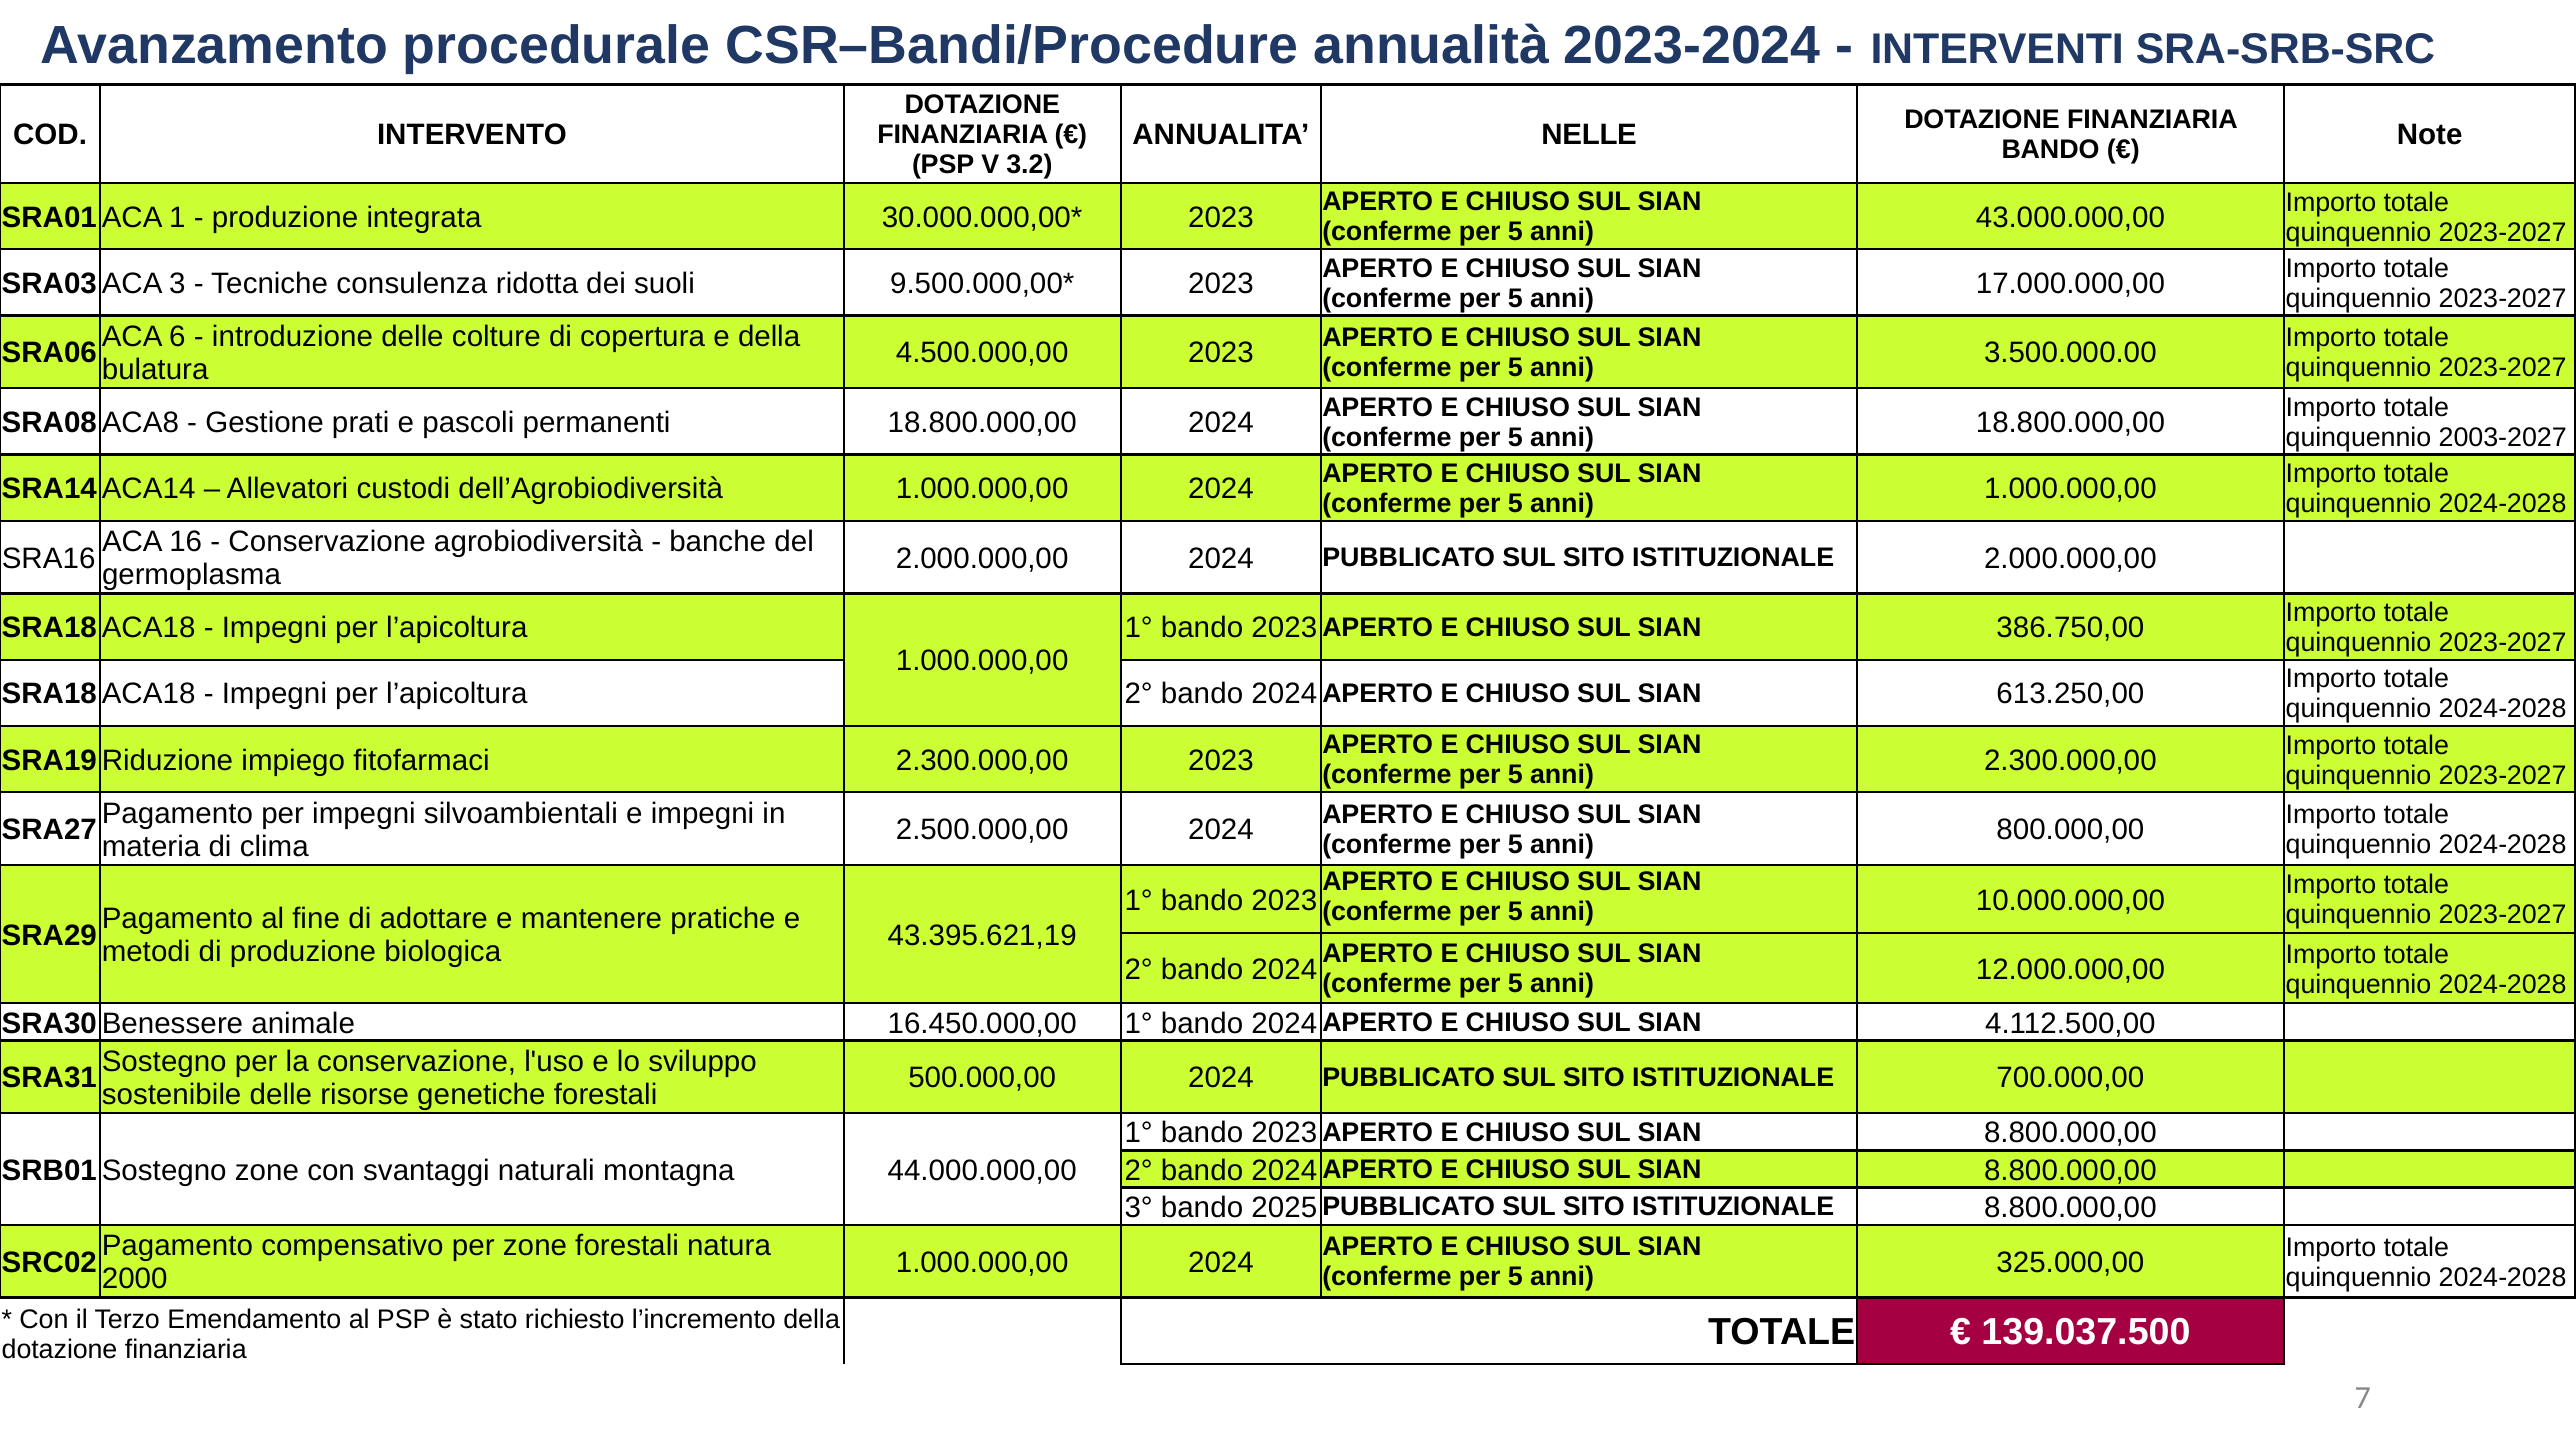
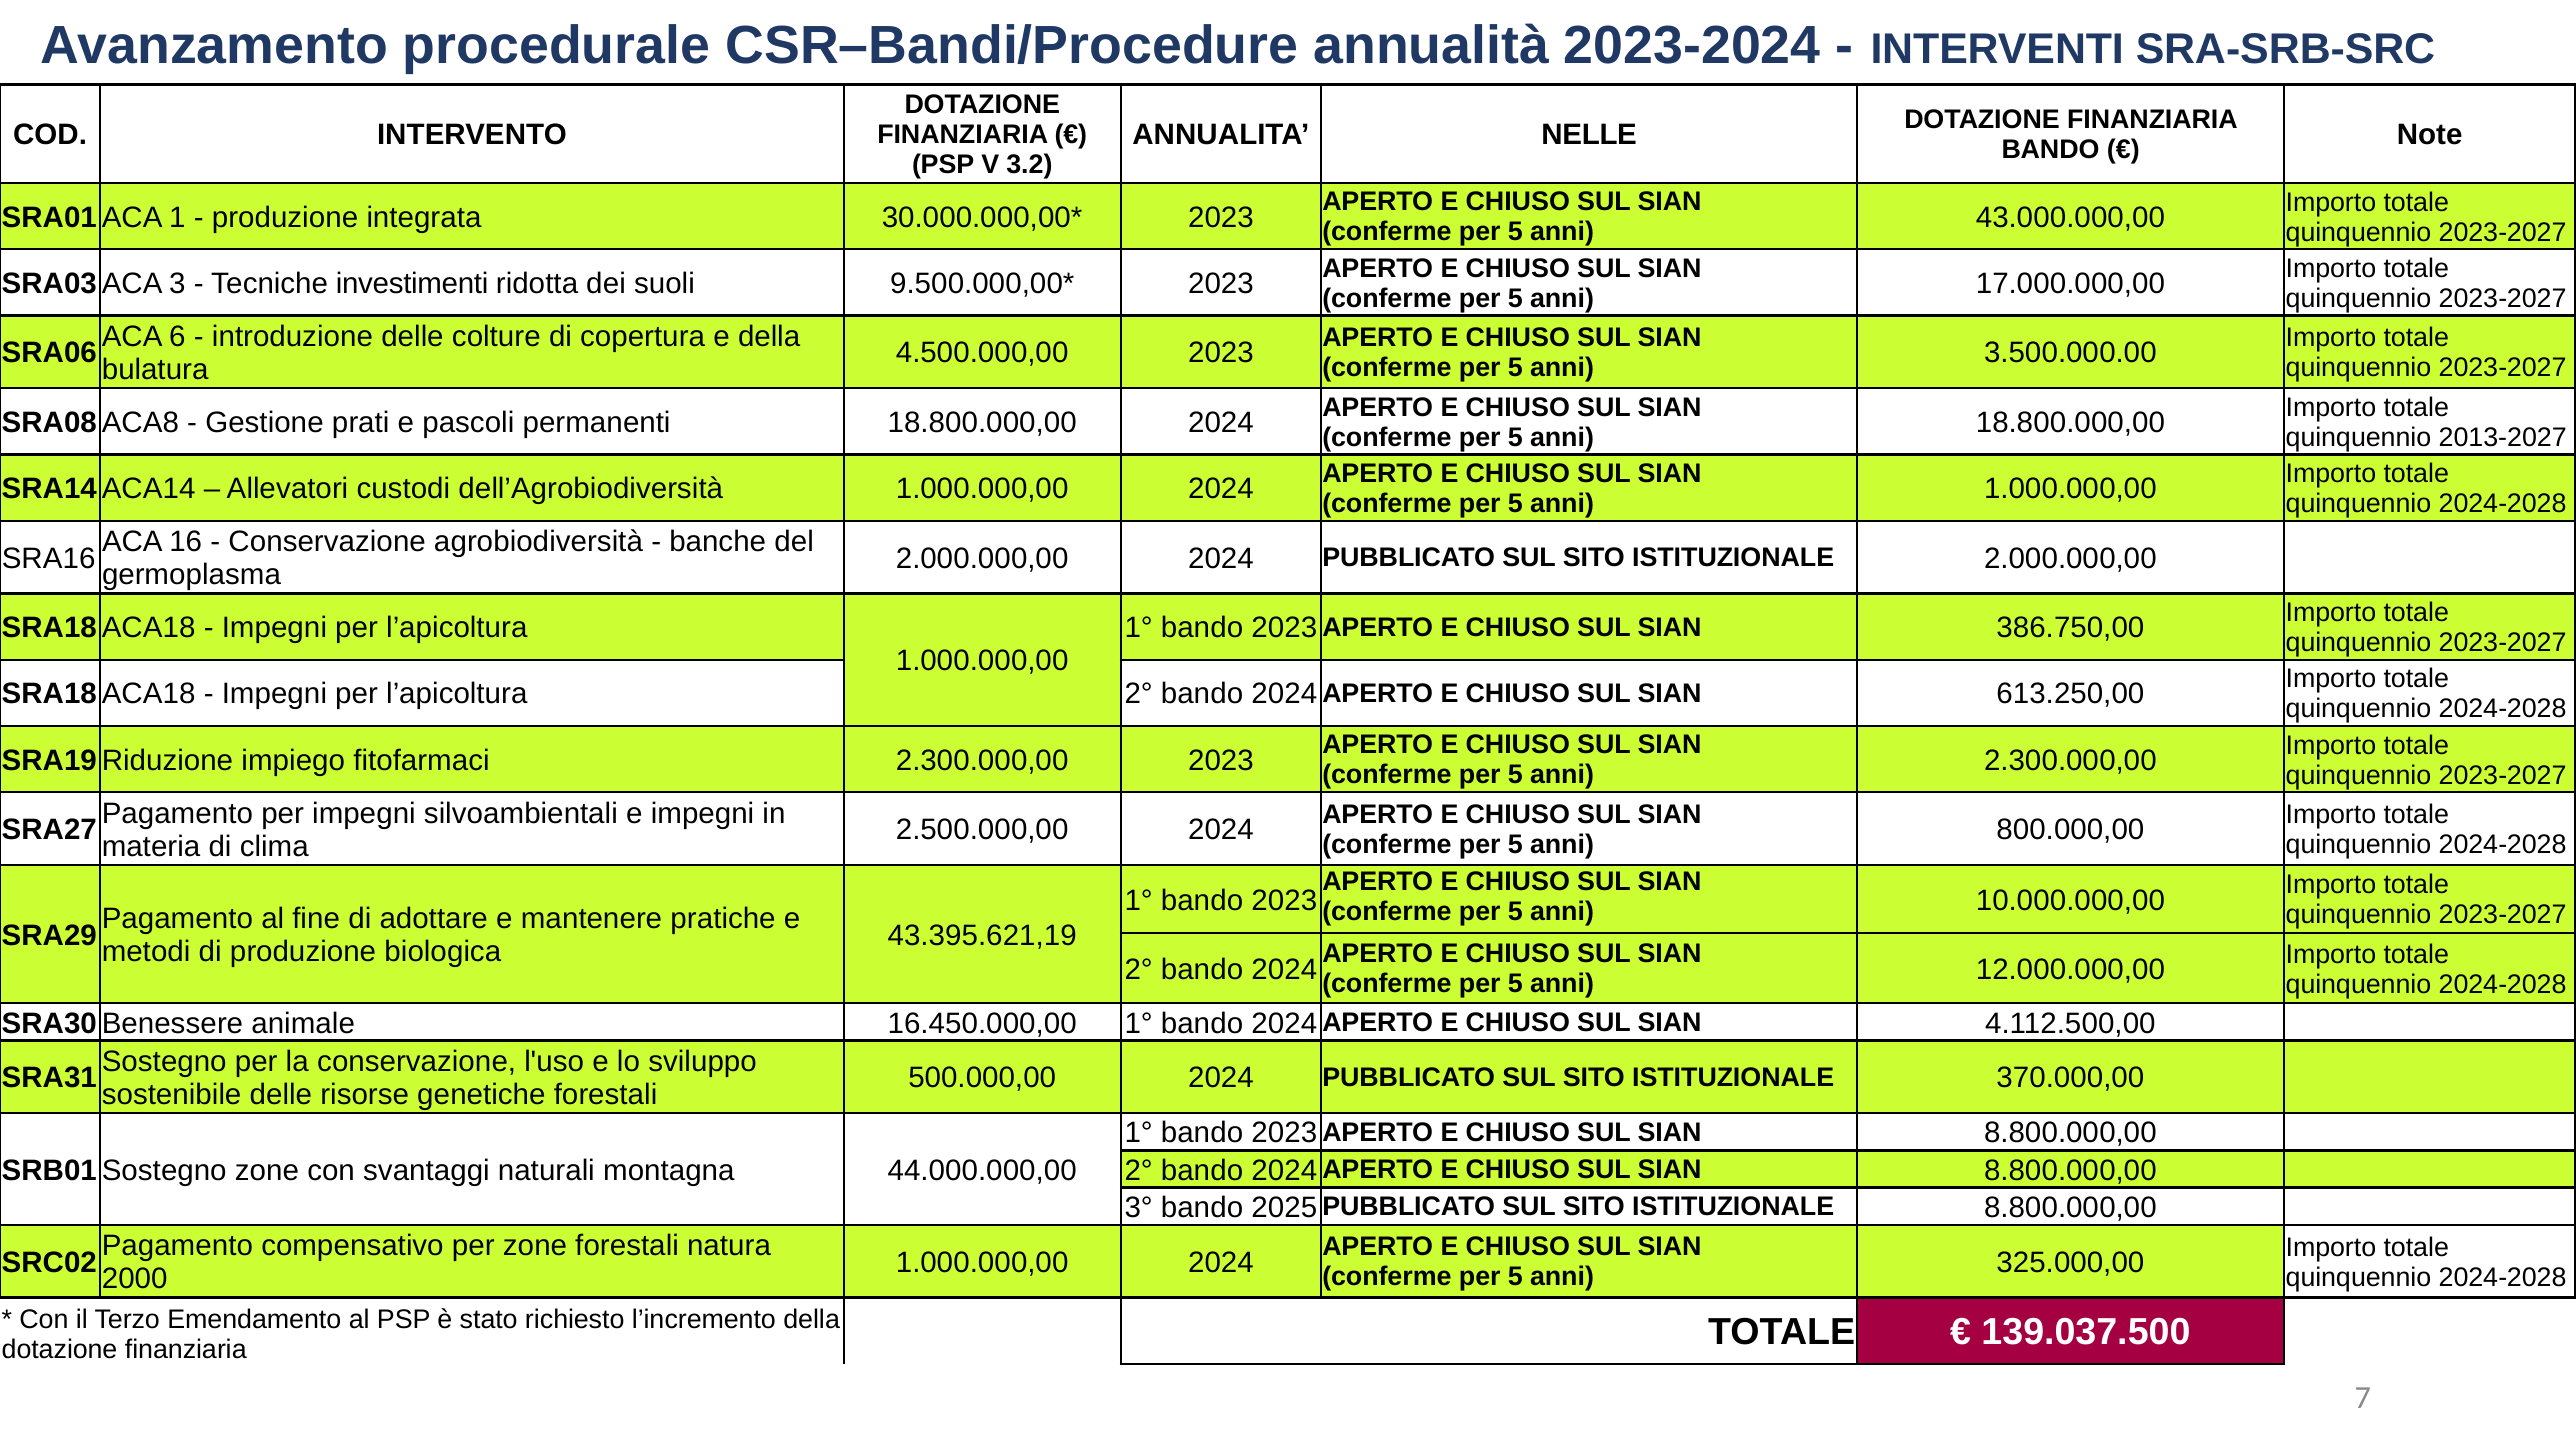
consulenza: consulenza -> investimenti (412, 284)
2003-2027: 2003-2027 -> 2013-2027 (2503, 437)
700.000,00: 700.000,00 -> 370.000,00 (2070, 1078)
